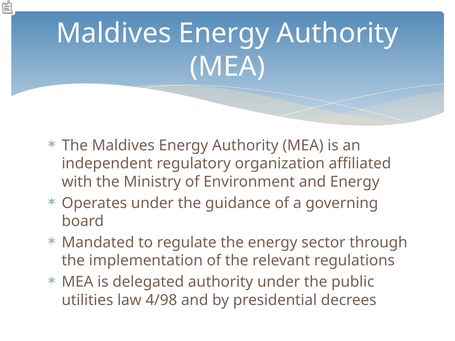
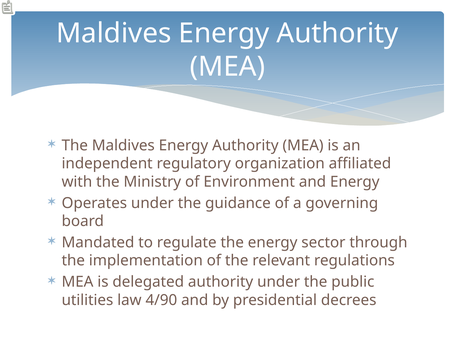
4/98: 4/98 -> 4/90 (161, 300)
